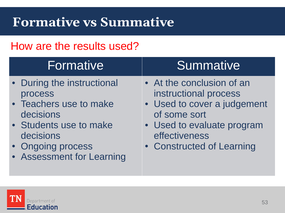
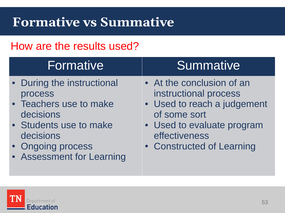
cover: cover -> reach (201, 104)
